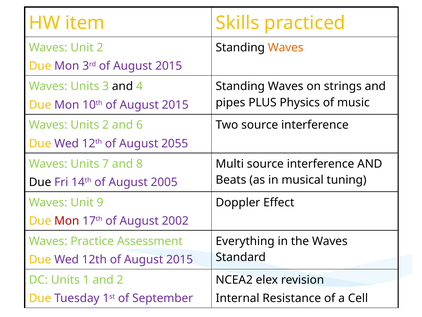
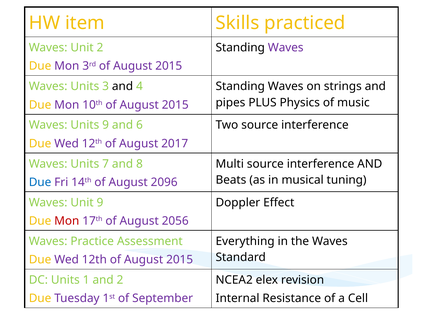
Waves colour: orange -> purple (286, 48)
Units 2: 2 -> 9 (106, 125)
2055: 2055 -> 2017 (175, 143)
Due colour: black -> blue (40, 182)
2005: 2005 -> 2096 (164, 182)
2002: 2002 -> 2056 (175, 221)
